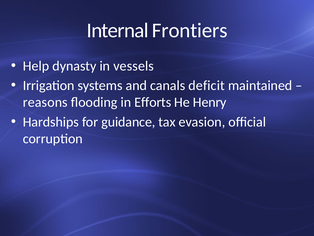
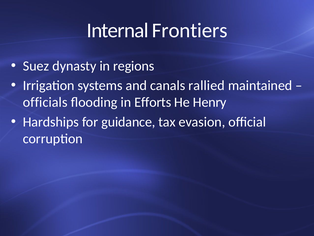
Help: Help -> Suez (36, 66)
vessels: vessels -> regions (134, 66)
deficit: deficit -> rallied (207, 85)
reasons: reasons -> officials (45, 102)
